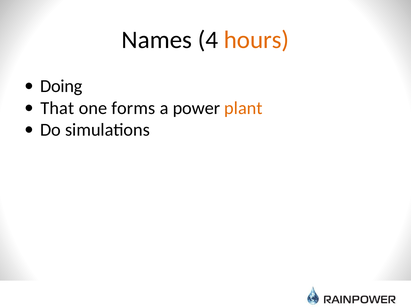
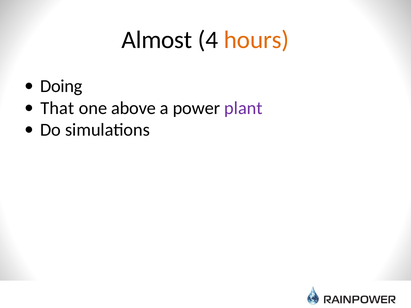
Names: Names -> Almost (157, 40)
forms: forms -> above (134, 108)
plant colour: orange -> purple (243, 108)
